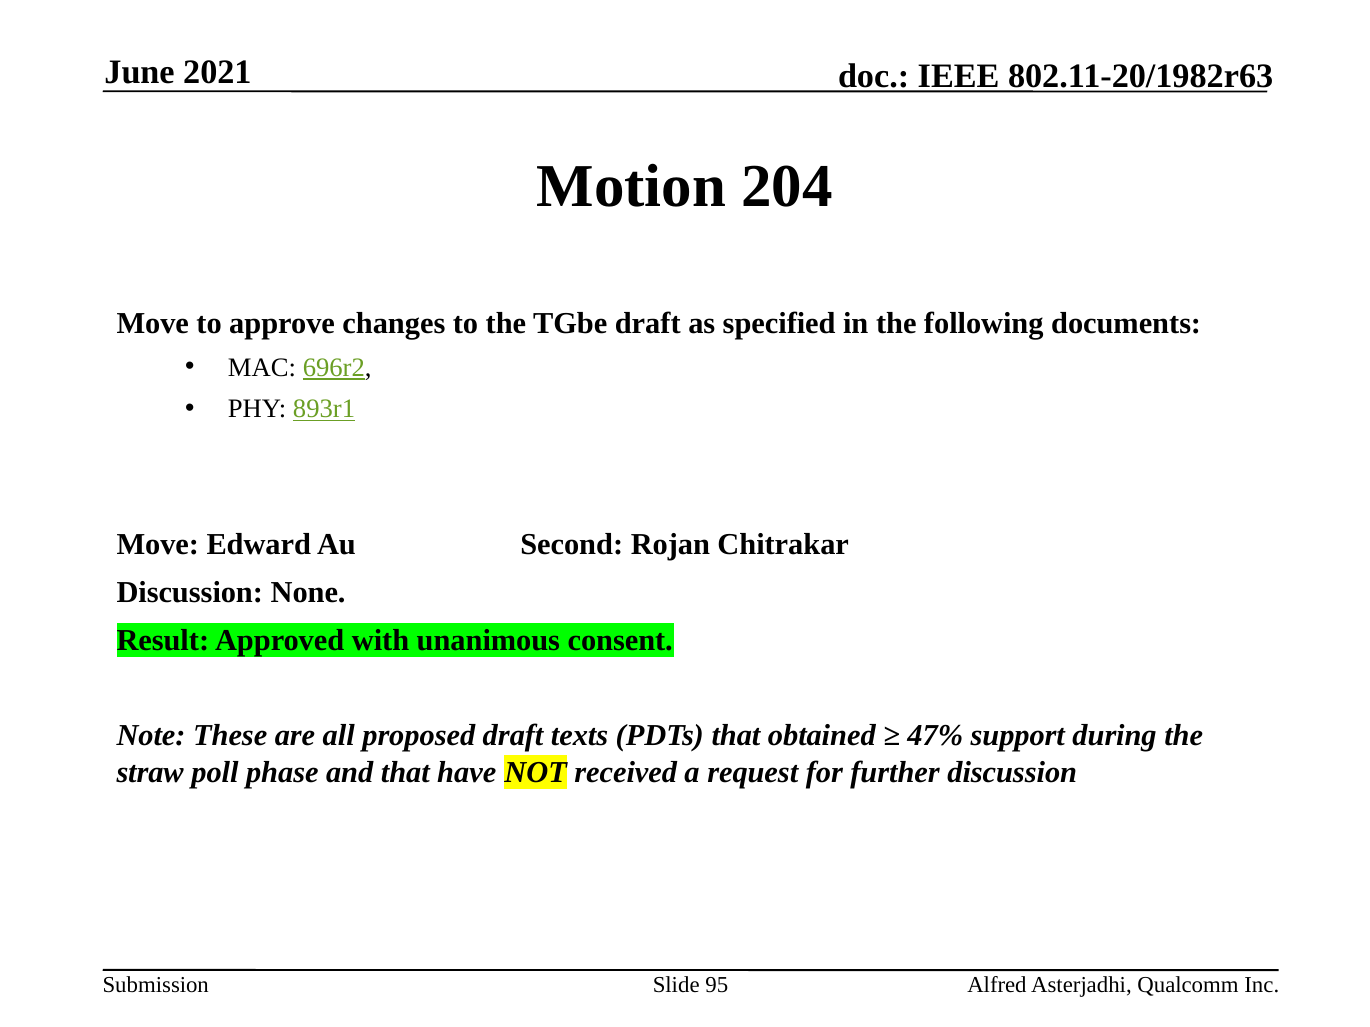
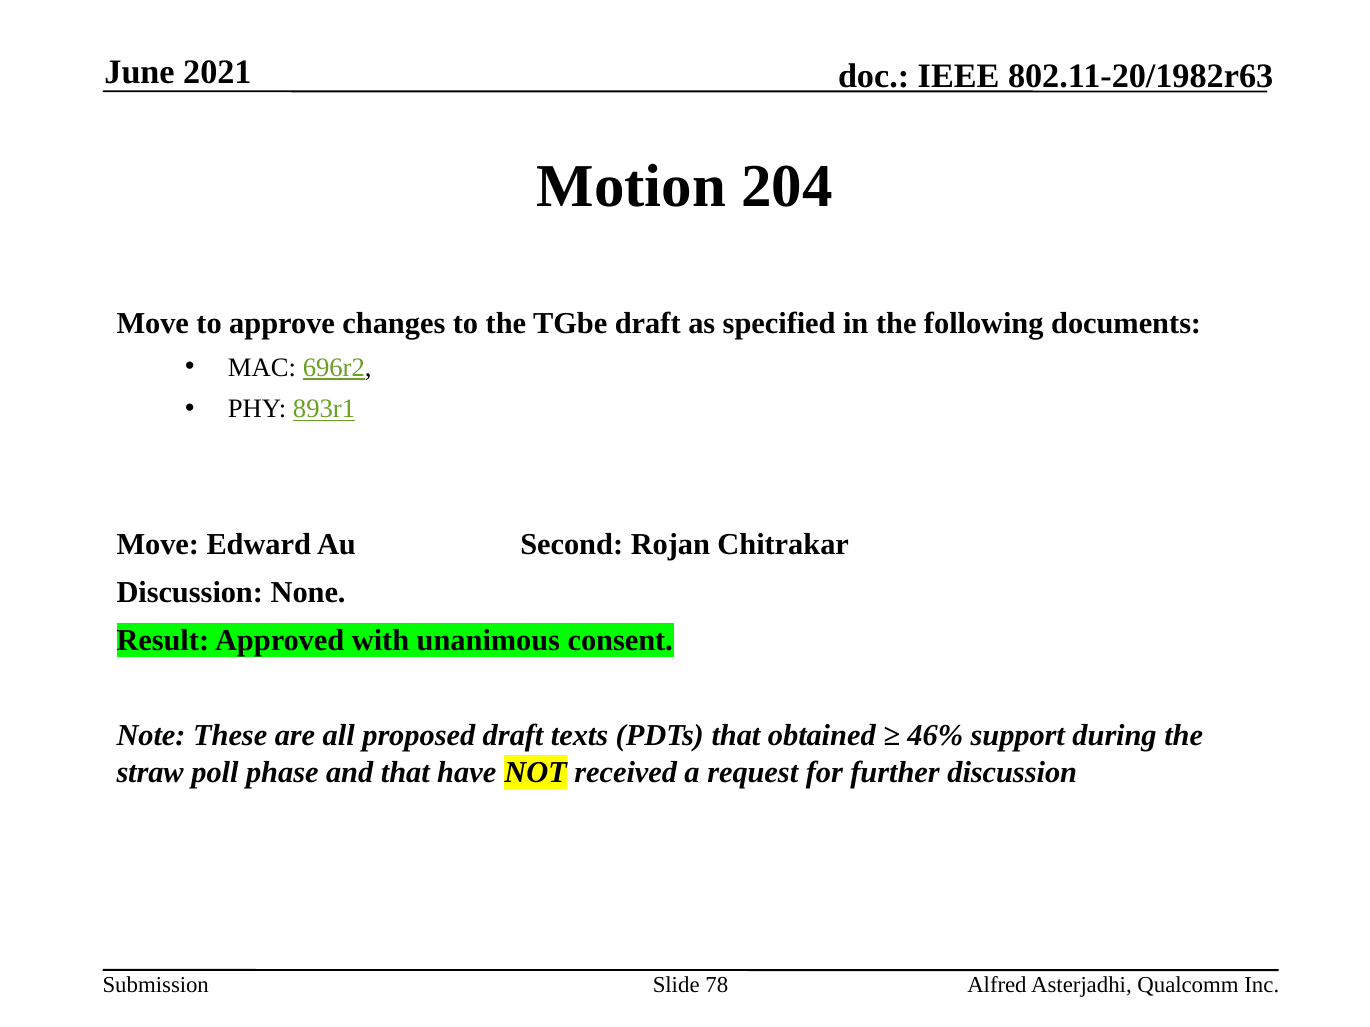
47%: 47% -> 46% (935, 736)
95: 95 -> 78 (717, 985)
